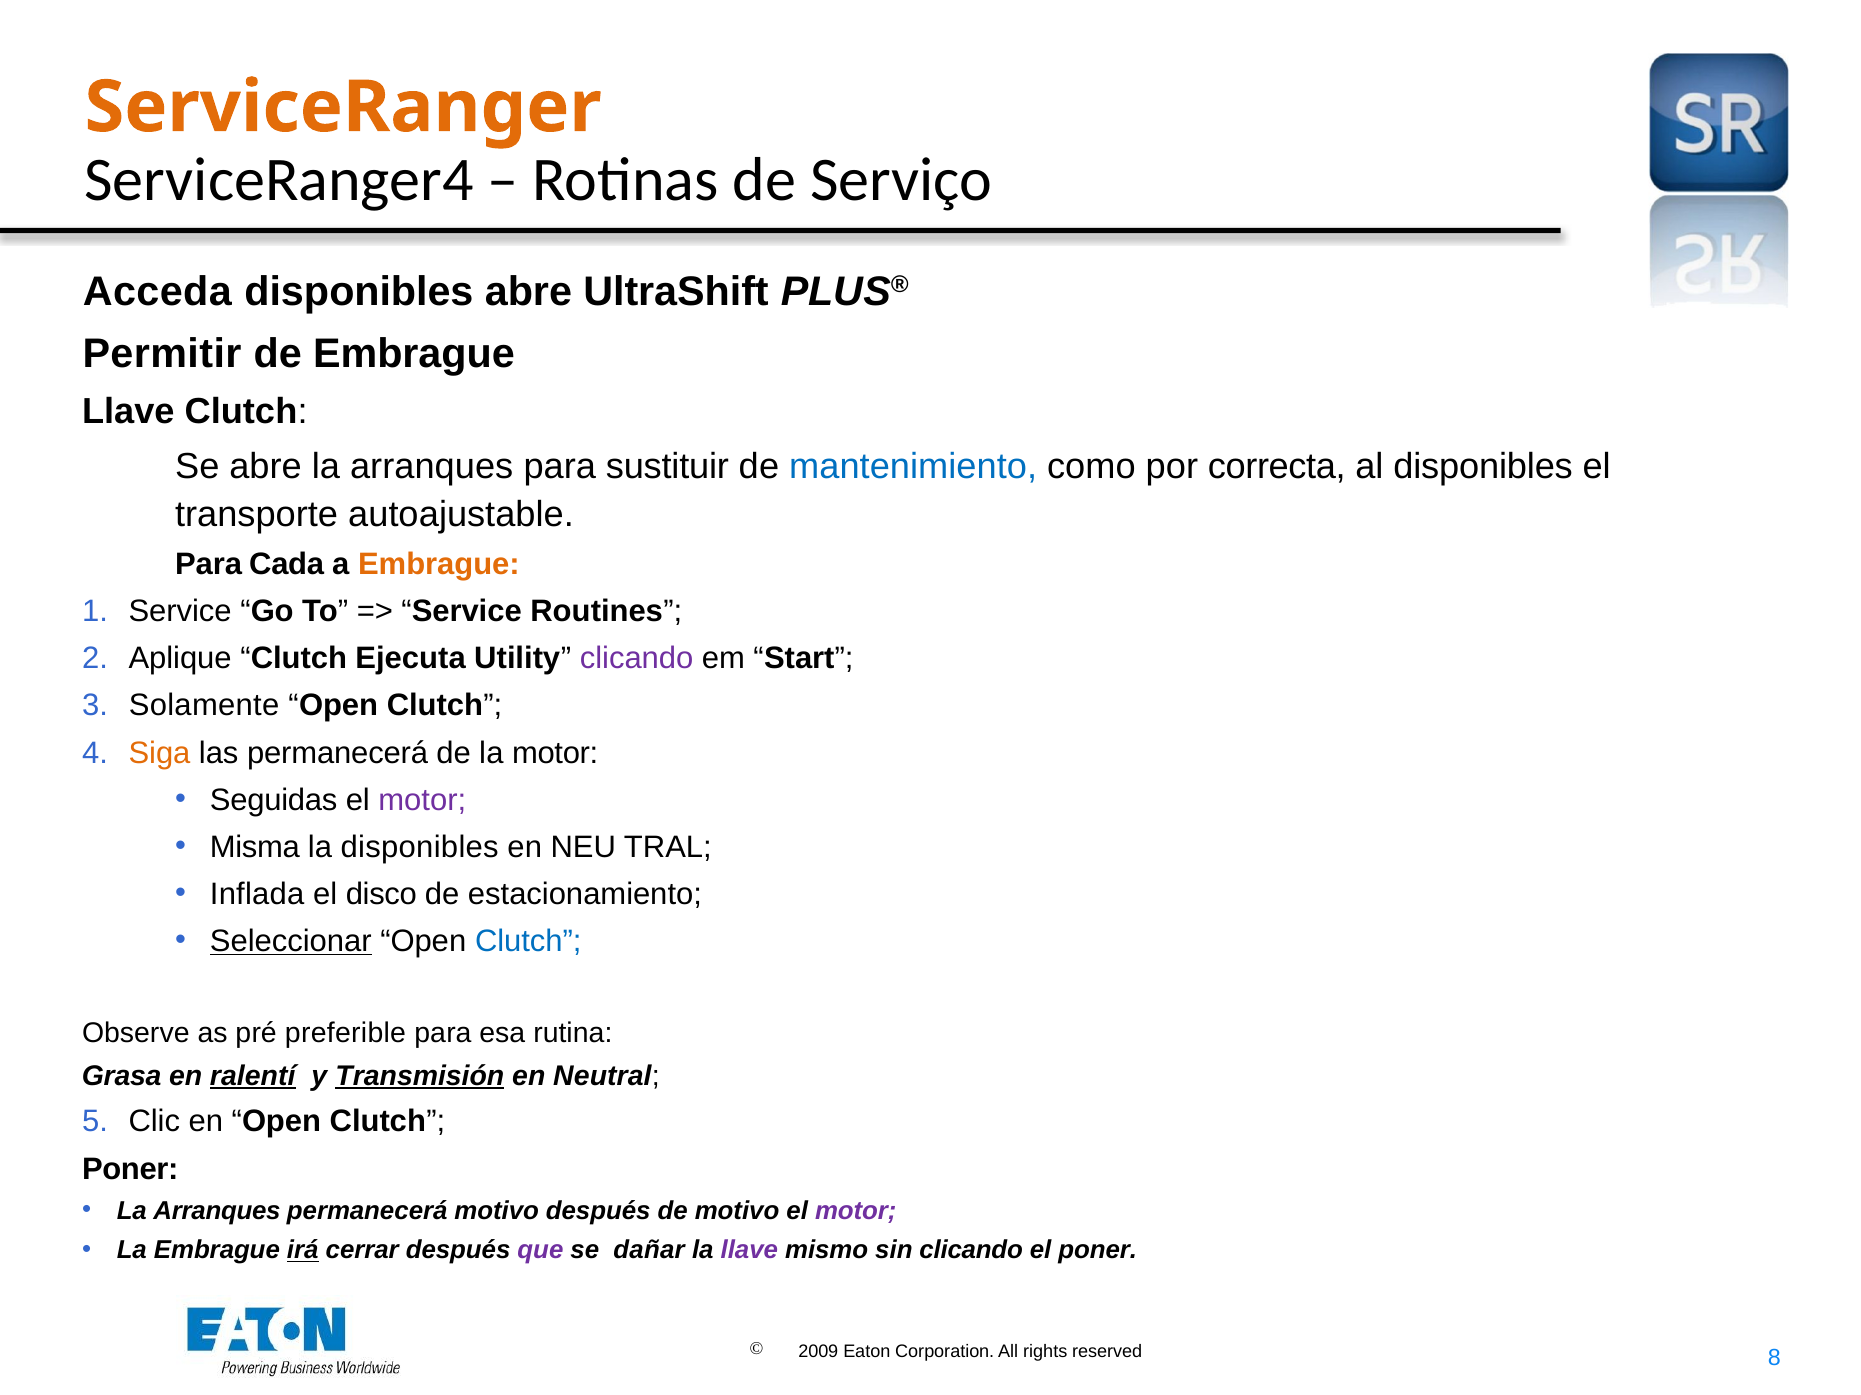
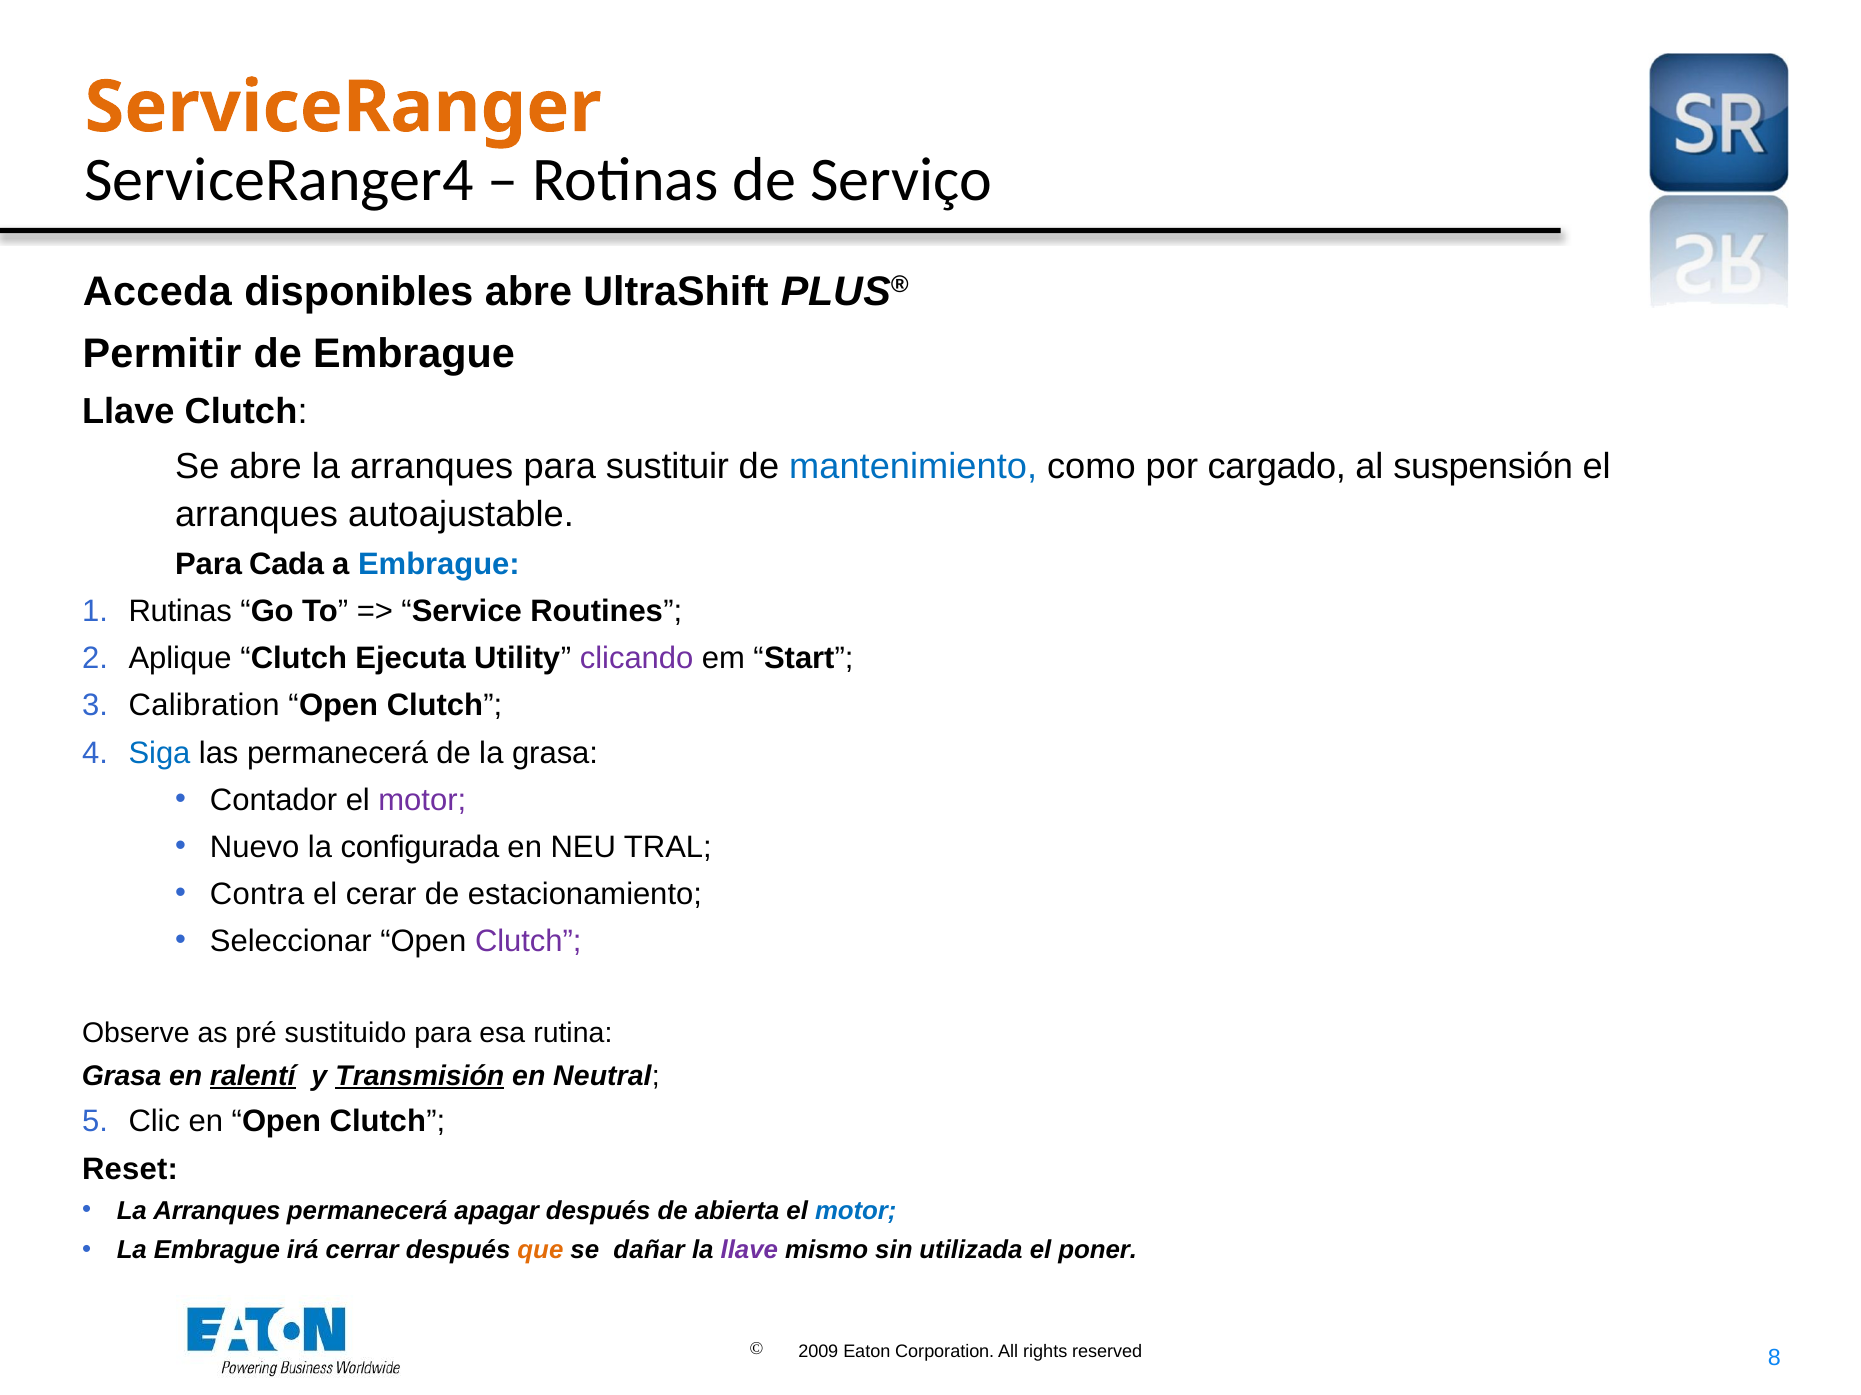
correcta: correcta -> cargado (1277, 467)
al disponibles: disponibles -> suspensión (1483, 467)
transporte: transporte -> arranques (257, 515)
Embrague colour: orange -> blue (439, 565)
Service: Service -> Rutinas (180, 612)
Solamente: Solamente -> Calibration (204, 706)
Siga colour: orange -> blue (160, 753)
la motor: motor -> grasa (555, 753)
Seguidas: Seguidas -> Contador (274, 800)
Misma: Misma -> Nuevo (255, 847)
la disponibles: disponibles -> configurada (420, 847)
Inflada: Inflada -> Contra (257, 895)
disco: disco -> cerar (381, 895)
Seleccionar underline: present -> none (291, 942)
Clutch colour: blue -> purple (528, 942)
preferible: preferible -> sustituido (346, 1033)
Poner: Poner -> Reset (130, 1169)
permanecerá motivo: motivo -> apagar (497, 1212)
de motivo: motivo -> abierta (737, 1212)
motor colour: purple -> blue (856, 1212)
irá underline: present -> none (303, 1251)
que colour: purple -> orange (540, 1251)
sin clicando: clicando -> utilizada (971, 1251)
